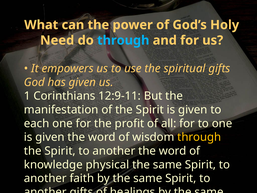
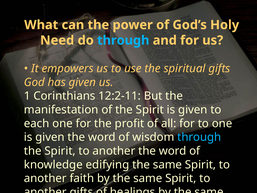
12:9-11: 12:9-11 -> 12:2-11 (120, 96)
through colour: yellow -> light blue (199, 137)
physical: physical -> edifying (107, 164)
